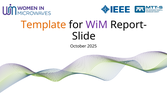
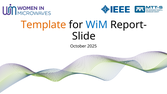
WiM colour: purple -> blue (97, 25)
